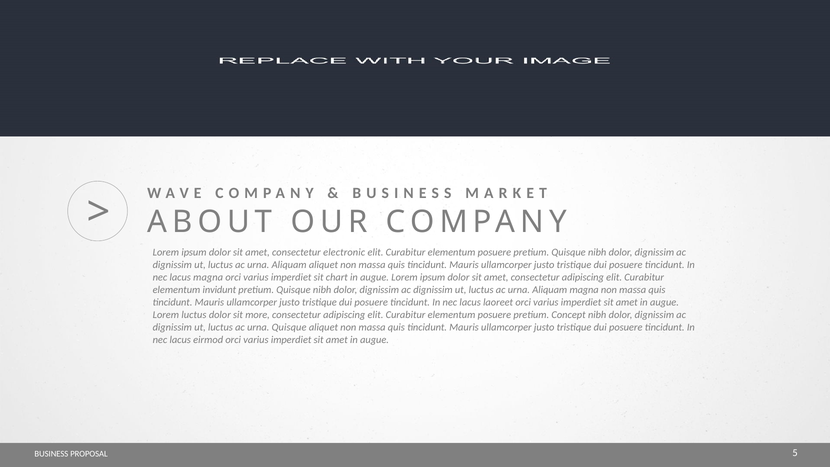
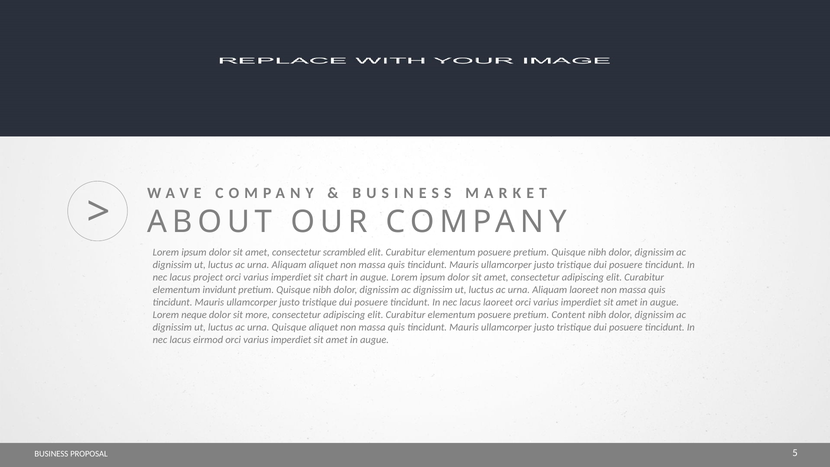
electronic: electronic -> scrambled (344, 252)
lacus magna: magna -> project (208, 277)
Aliquam magna: magna -> laoreet (584, 290)
Lorem luctus: luctus -> neque (194, 315)
Concept: Concept -> Content (569, 315)
